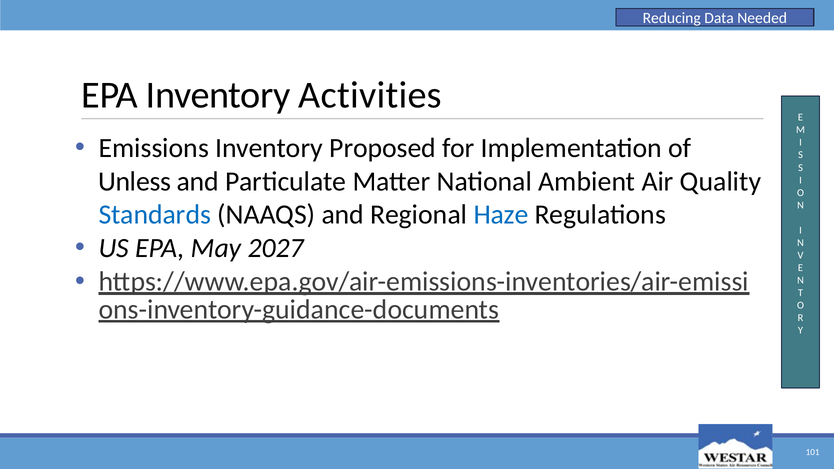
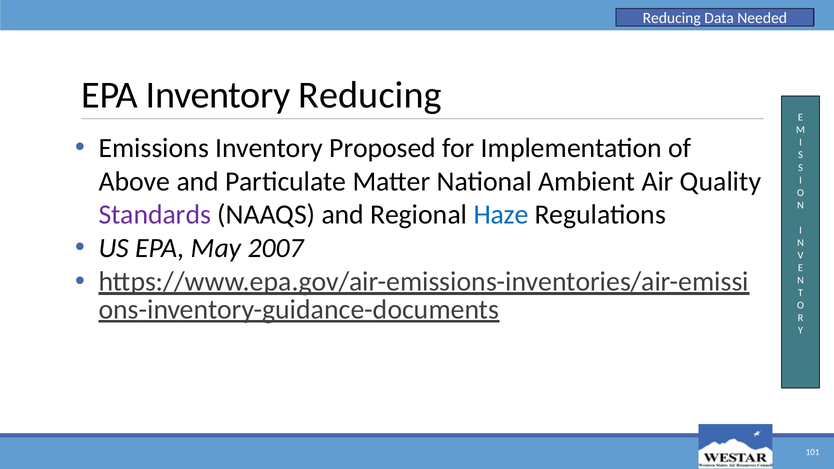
Inventory Activities: Activities -> Reducing (370, 95)
Unless: Unless -> Above (134, 181)
Standards colour: blue -> purple (155, 215)
2027: 2027 -> 2007 (276, 248)
